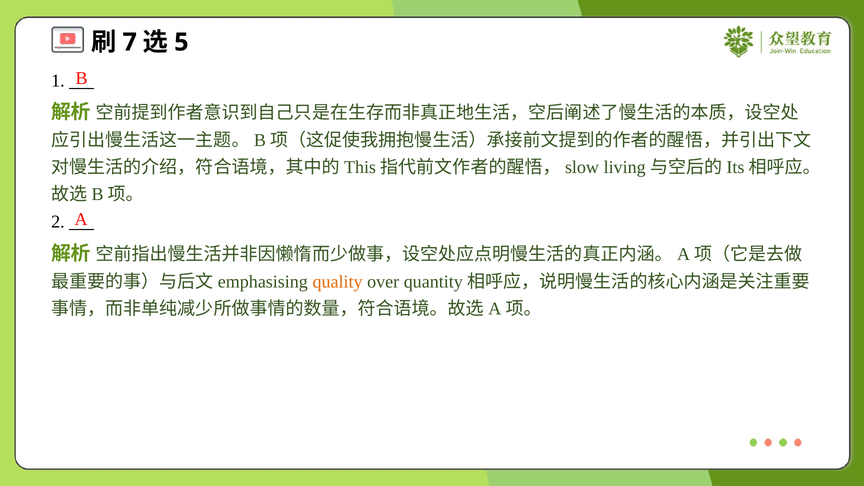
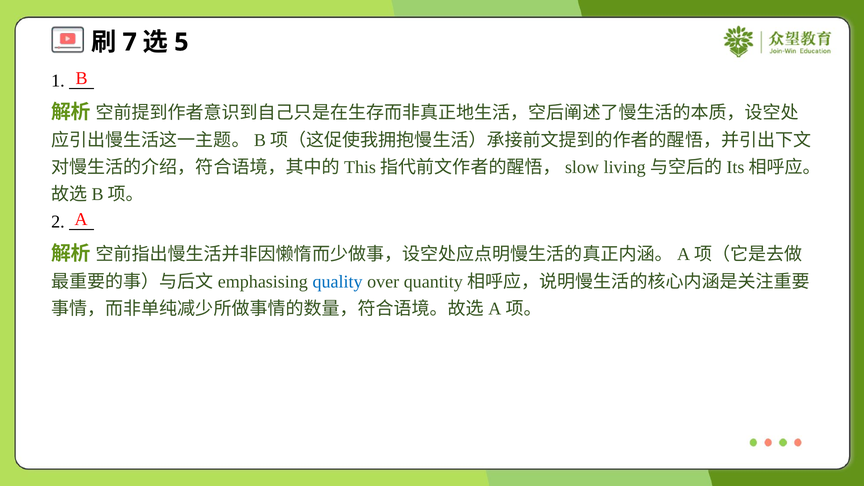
quality colour: orange -> blue (338, 282)
